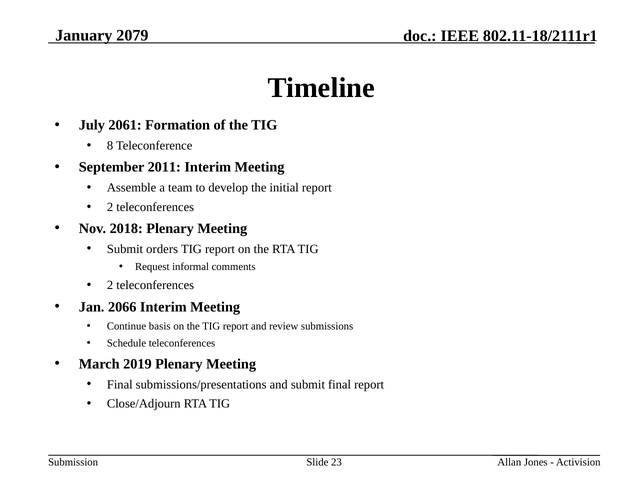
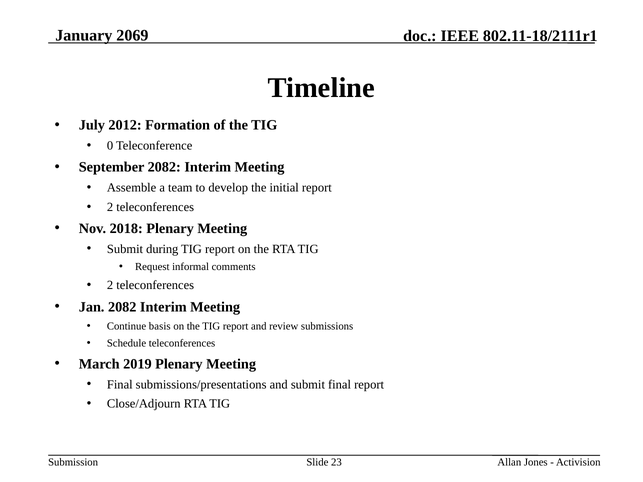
2079: 2079 -> 2069 (132, 35)
2061: 2061 -> 2012 (125, 125)
8: 8 -> 0 (110, 146)
September 2011: 2011 -> 2082 (164, 167)
orders: orders -> during (162, 249)
Jan 2066: 2066 -> 2082 (122, 307)
